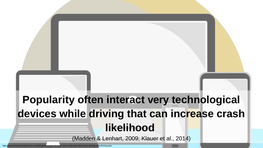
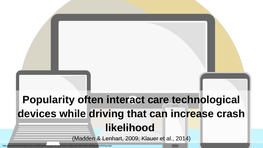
very: very -> care (158, 100)
